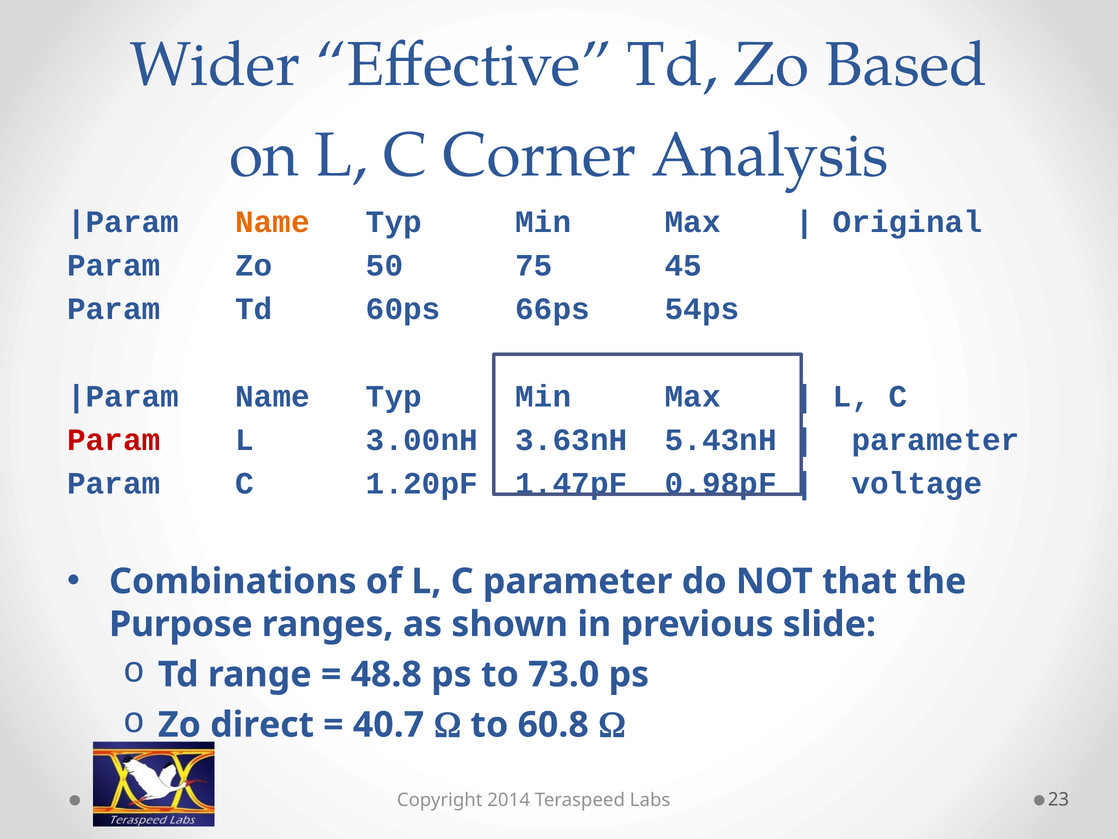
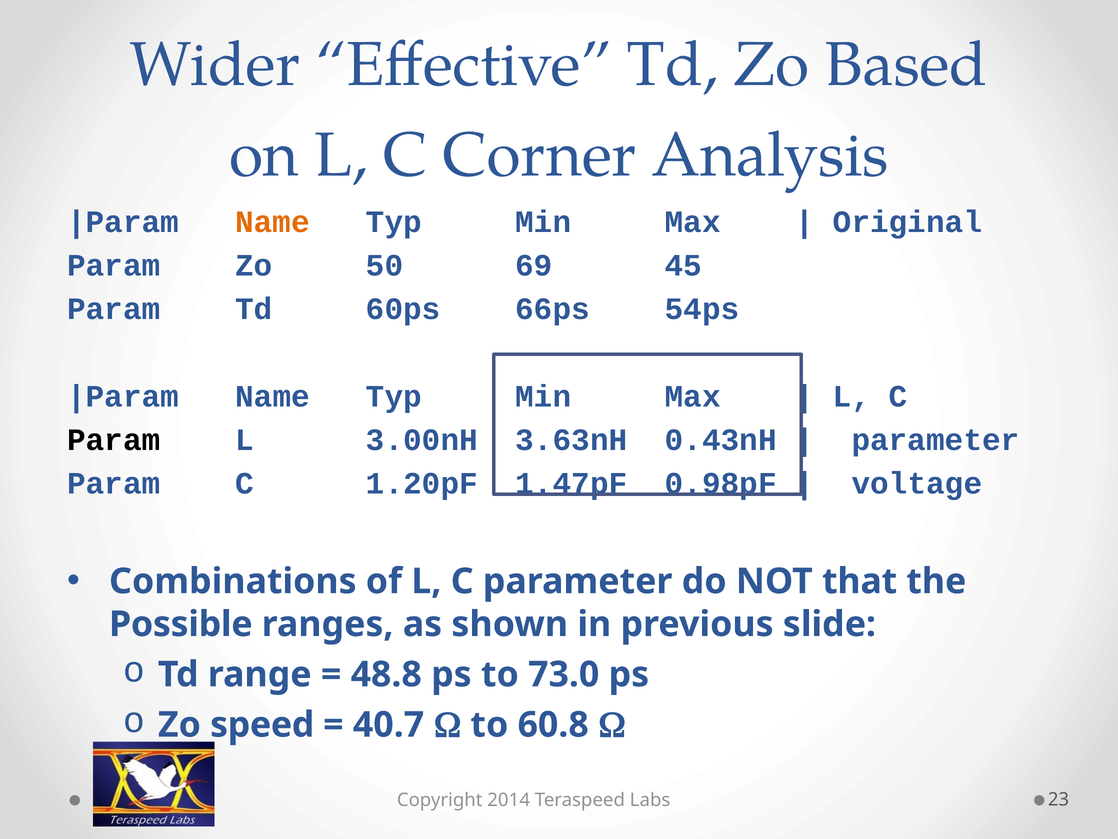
75: 75 -> 69 (534, 266)
Param colour: red -> black (114, 439)
5.43nH: 5.43nH -> 0.43nH (721, 439)
Purpose: Purpose -> Possible (181, 624)
direct: direct -> speed (262, 724)
